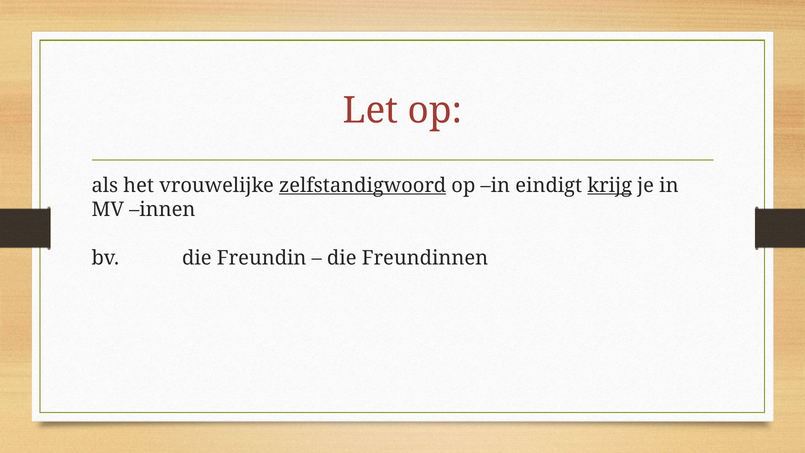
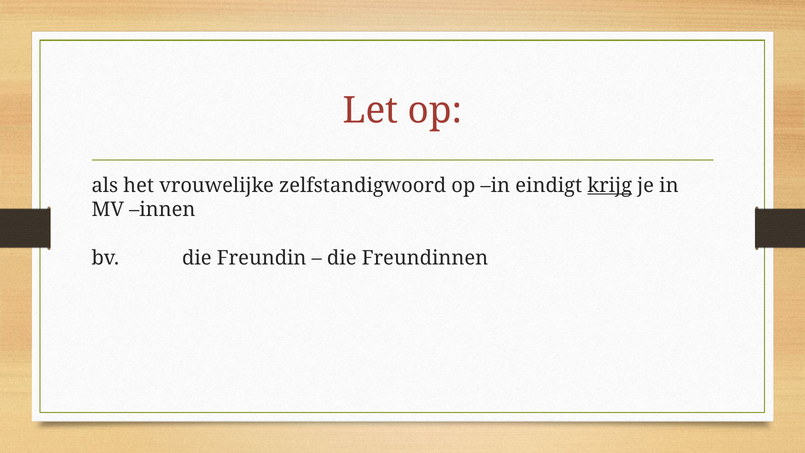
zelfstandigwoord underline: present -> none (363, 185)
